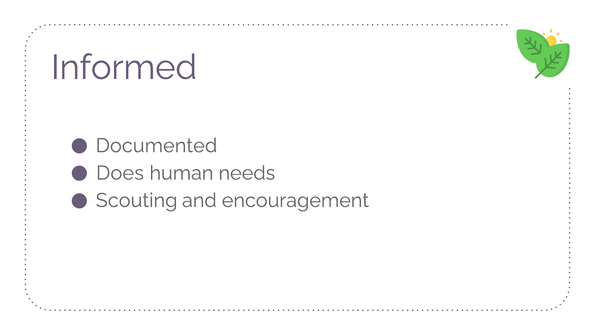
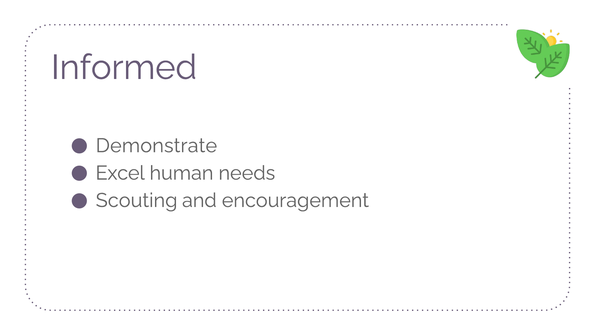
Documented: Documented -> Demonstrate (156, 146)
Does: Does -> Excel (120, 173)
